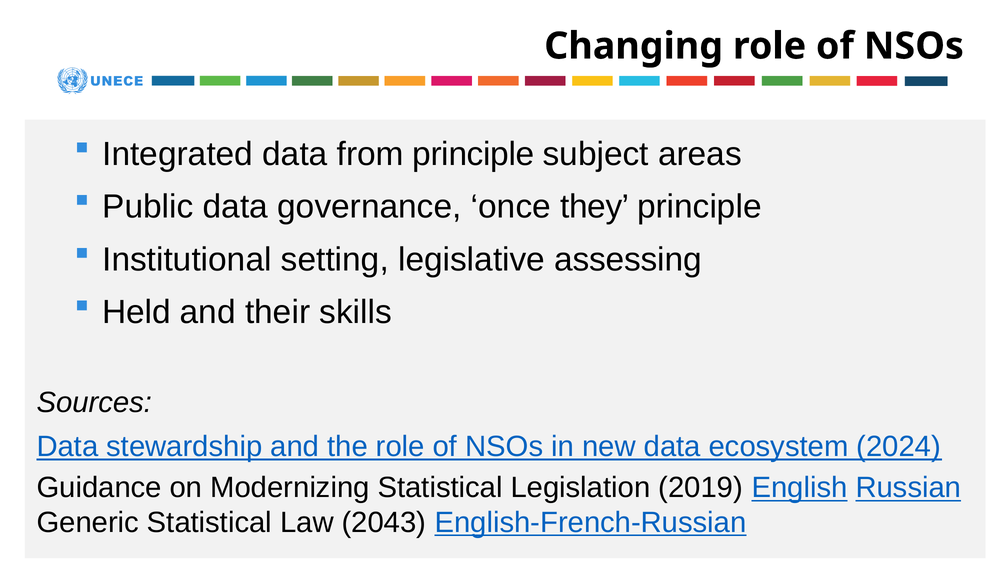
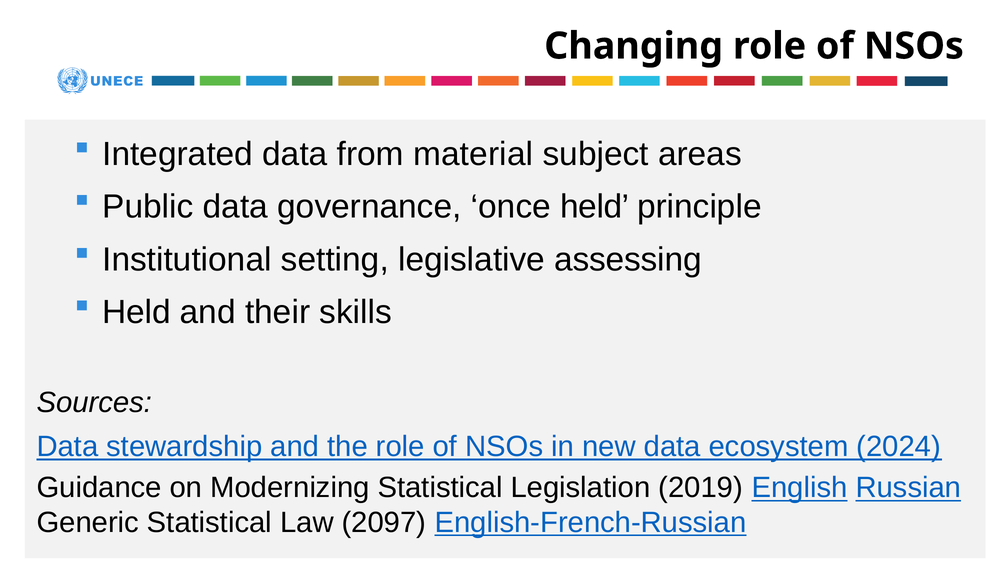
from principle: principle -> material (473, 154)
once they: they -> held (595, 207)
2043: 2043 -> 2097 (384, 522)
